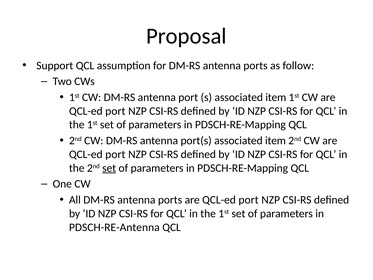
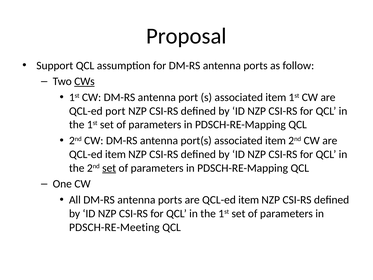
CWs underline: none -> present (84, 81)
port: port -> item (115, 154)
ports are QCL-ed port: port -> item (249, 200)
PDSCH-RE-Antenna: PDSCH-RE-Antenna -> PDSCH-RE-Meeting (114, 227)
